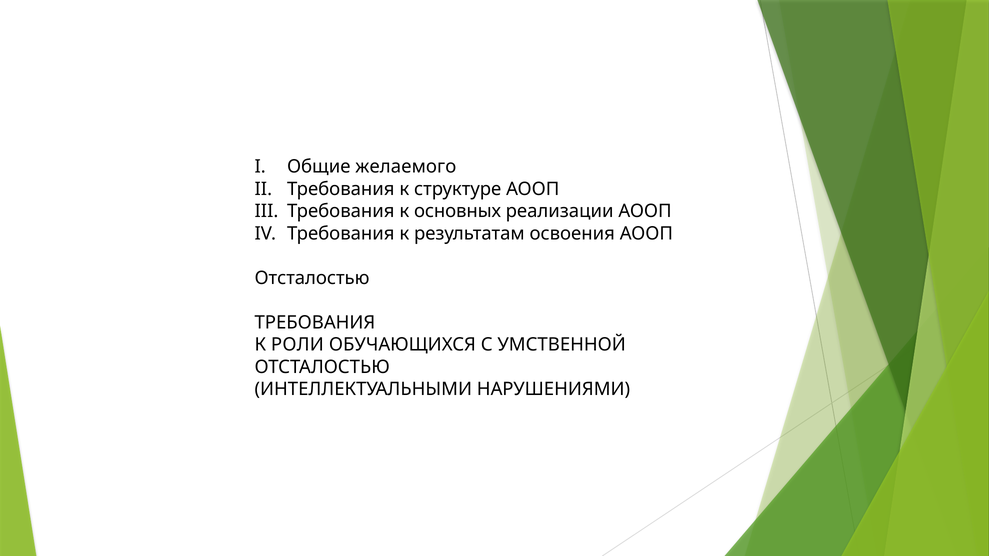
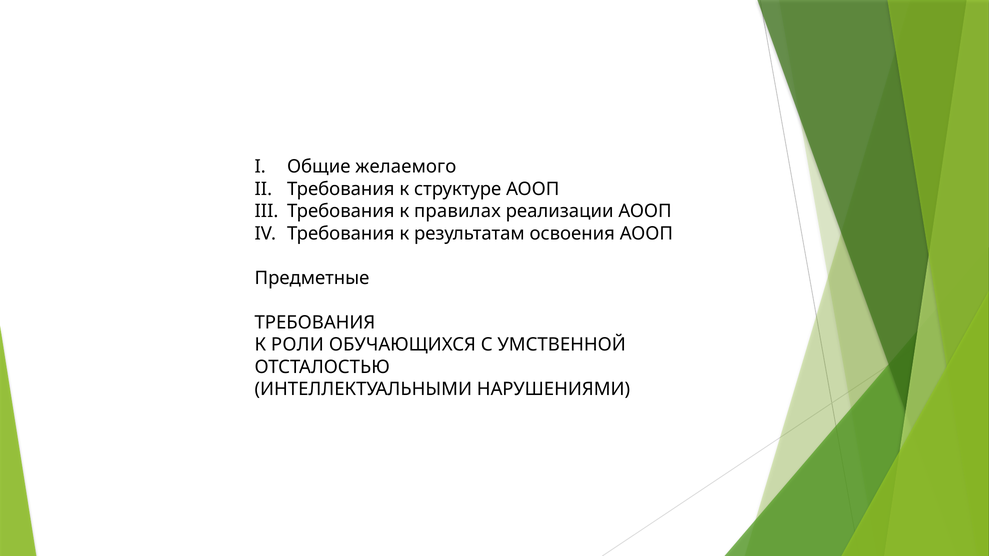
основных: основных -> правилах (457, 211)
Отсталостью: Отсталостью -> Предметные (312, 278)
